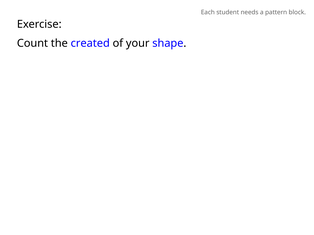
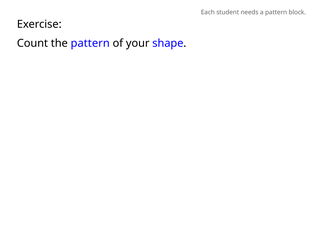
the created: created -> pattern (90, 43)
